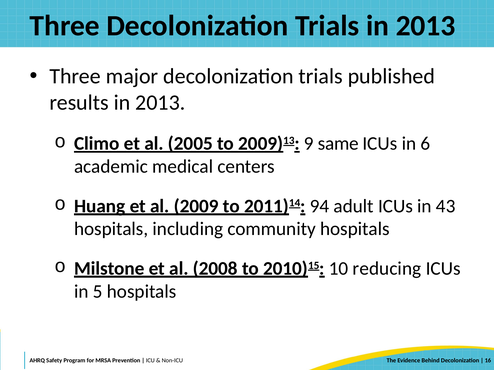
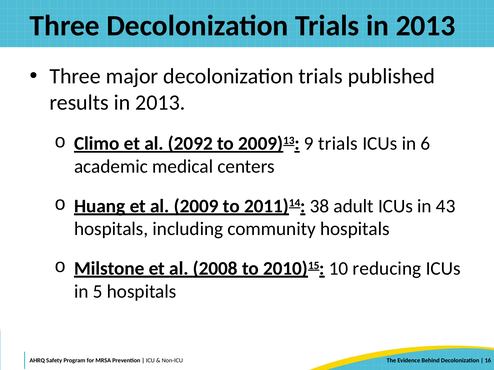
2005: 2005 -> 2092 (190, 144)
9 same: same -> trials (338, 144)
94: 94 -> 38 (319, 206)
